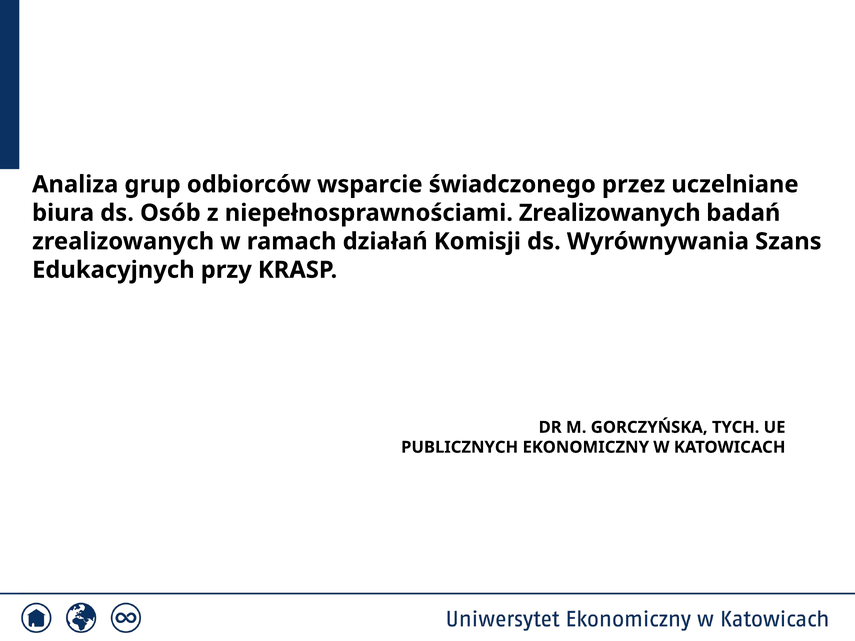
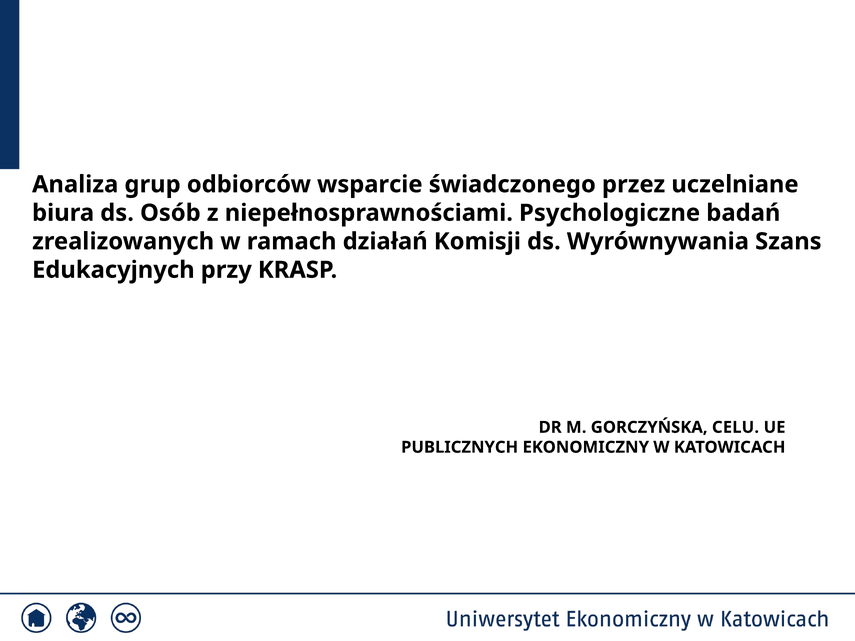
niepełnosprawnościami Zrealizowanych: Zrealizowanych -> Psychologiczne (610, 213)
TYCH: TYCH -> CELU (735, 427)
